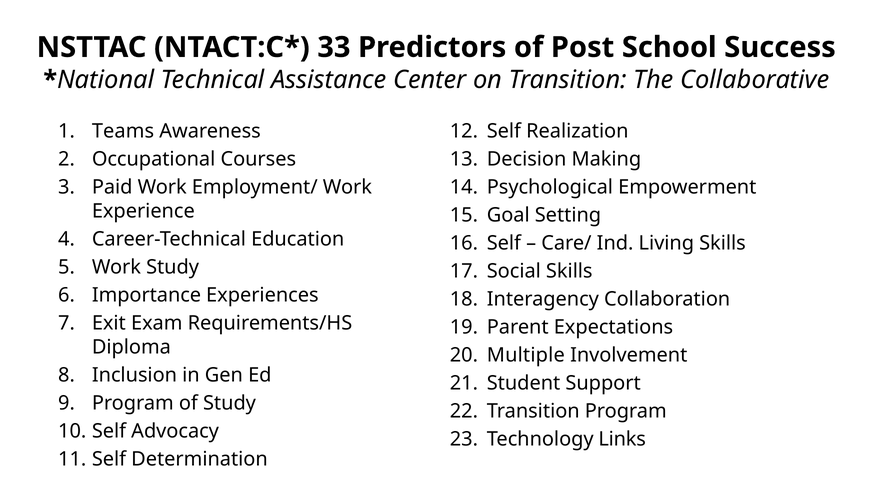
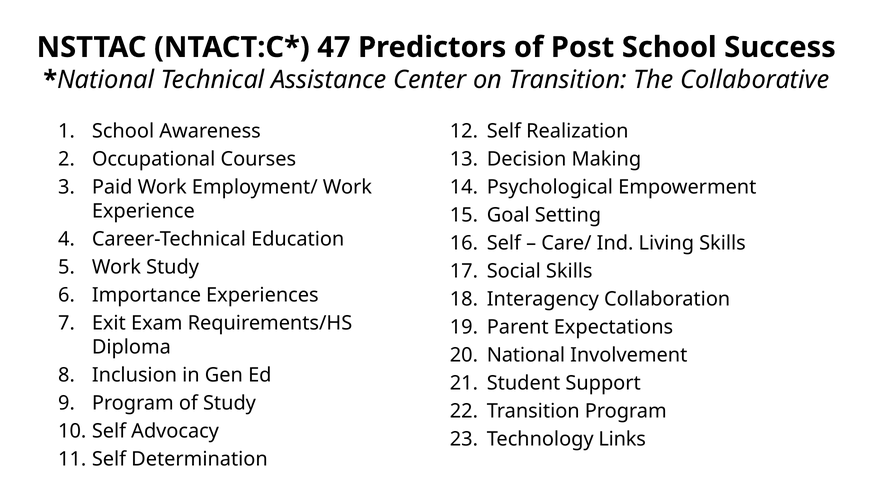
33: 33 -> 47 (334, 47)
Teams: Teams -> School (123, 131)
Multiple: Multiple -> National (526, 355)
